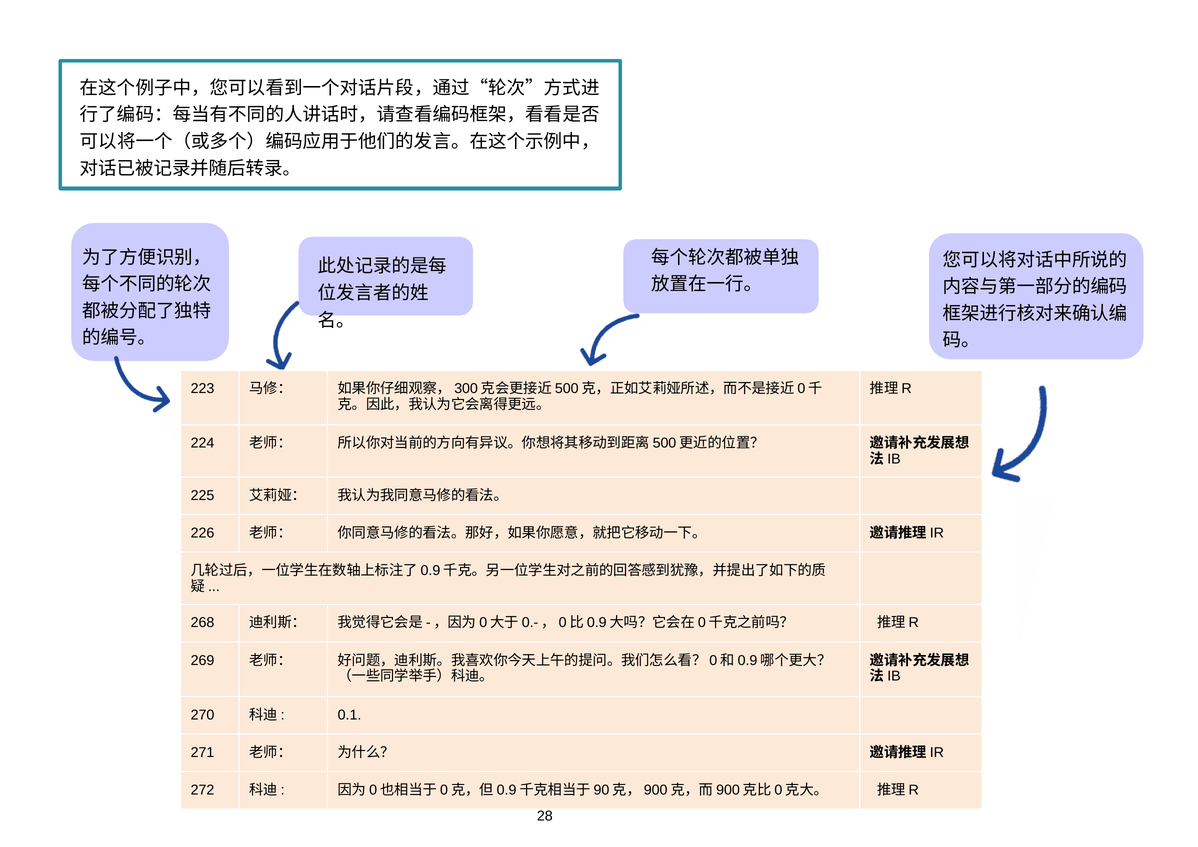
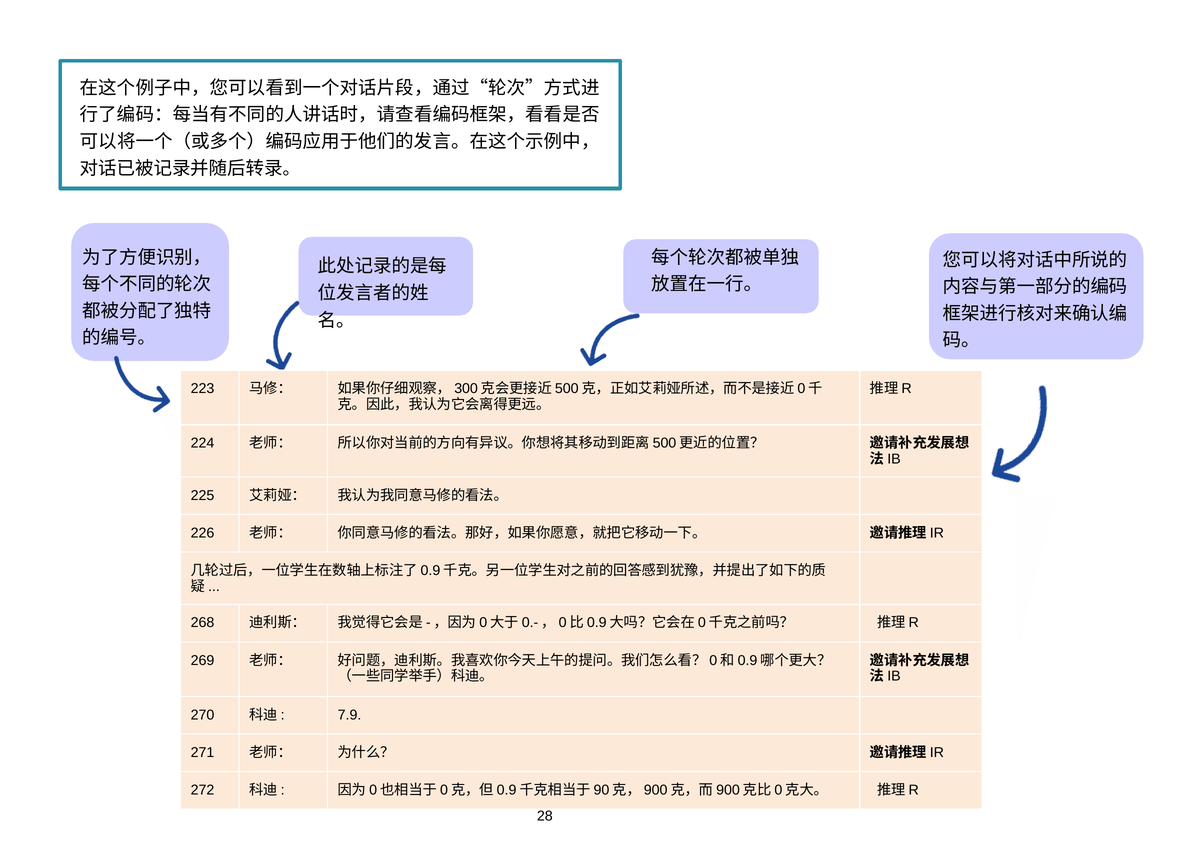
0.1: 0.1 -> 7.9 (350, 715)
